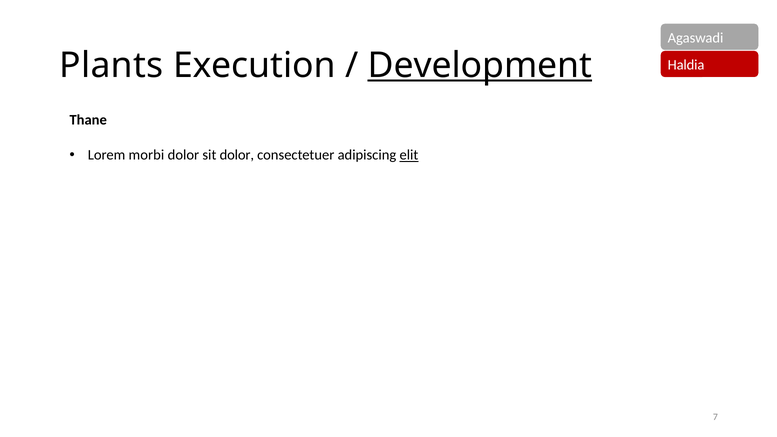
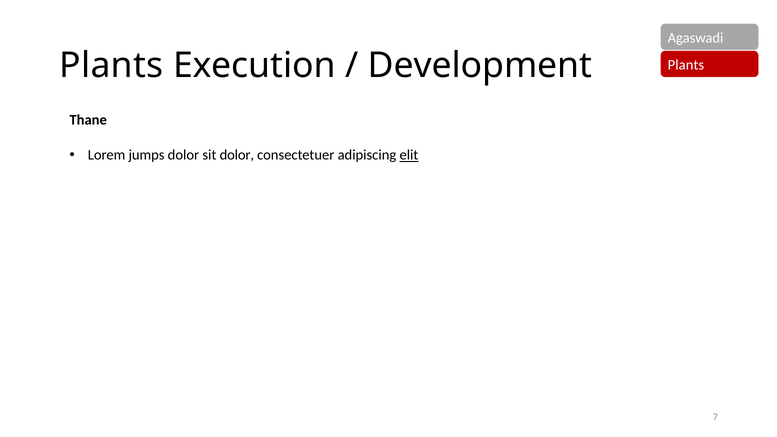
Development underline: present -> none (480, 65)
Haldia: Haldia -> Plants (686, 65)
morbi: morbi -> jumps (147, 155)
